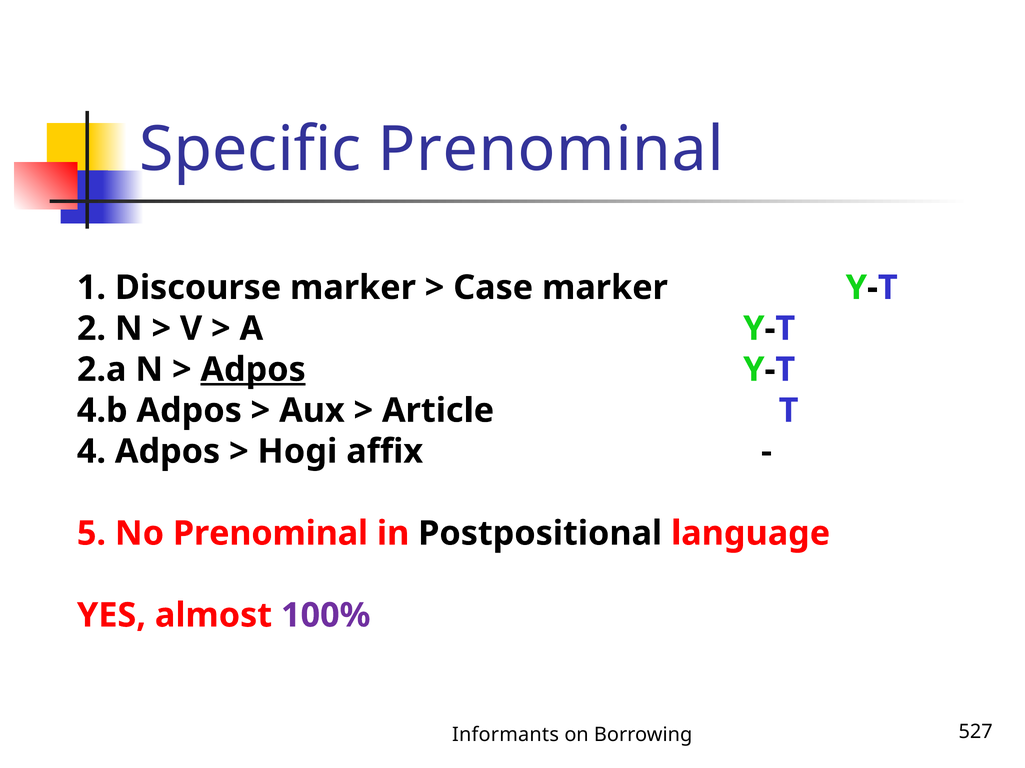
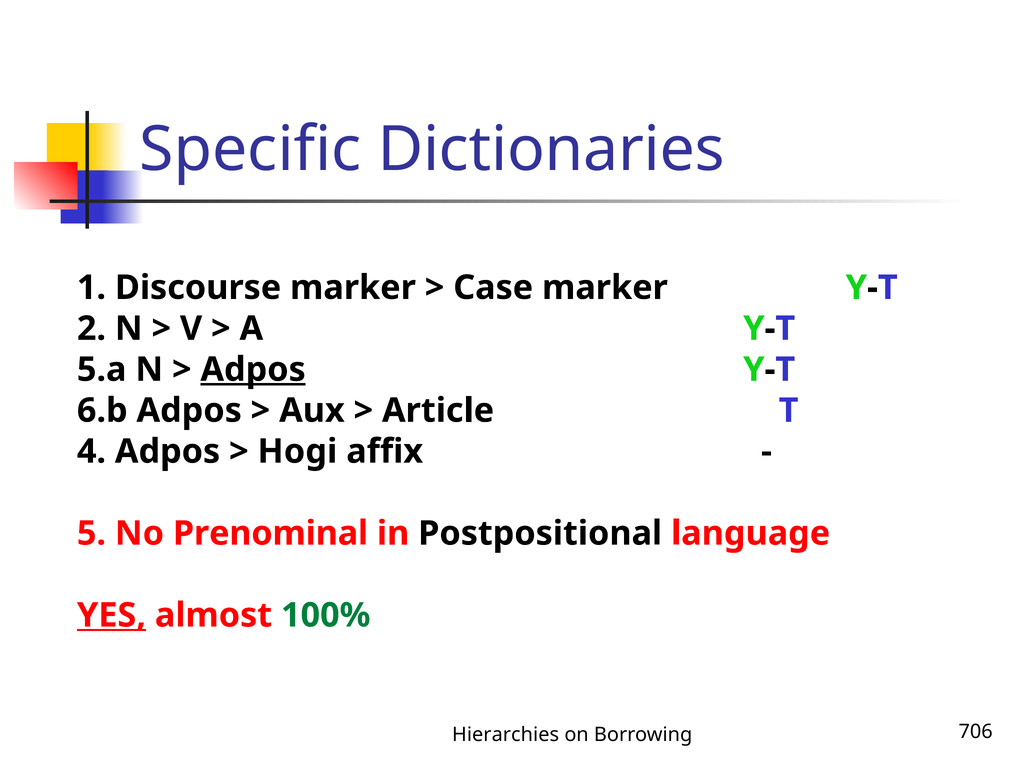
Specific Prenominal: Prenominal -> Dictionaries (551, 150)
2.a: 2.a -> 5.a (102, 370)
4.b: 4.b -> 6.b (102, 411)
YES underline: none -> present (111, 616)
100% colour: purple -> green (326, 616)
Informants: Informants -> Hierarchies (506, 735)
527: 527 -> 706 (976, 732)
